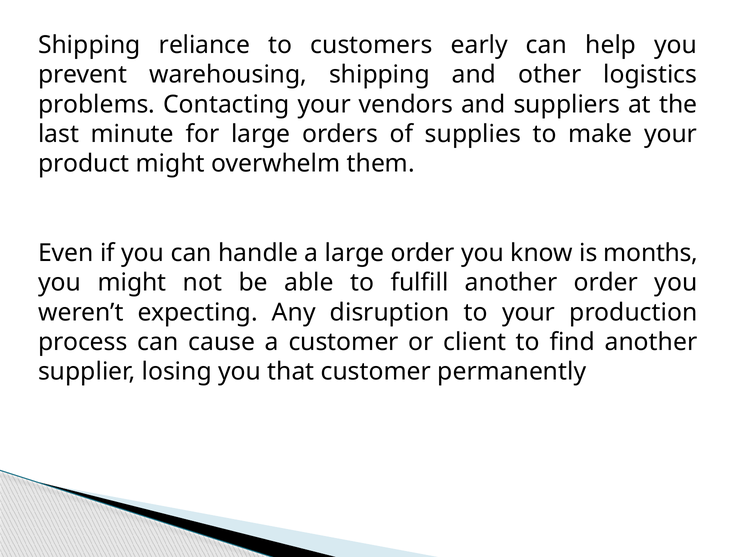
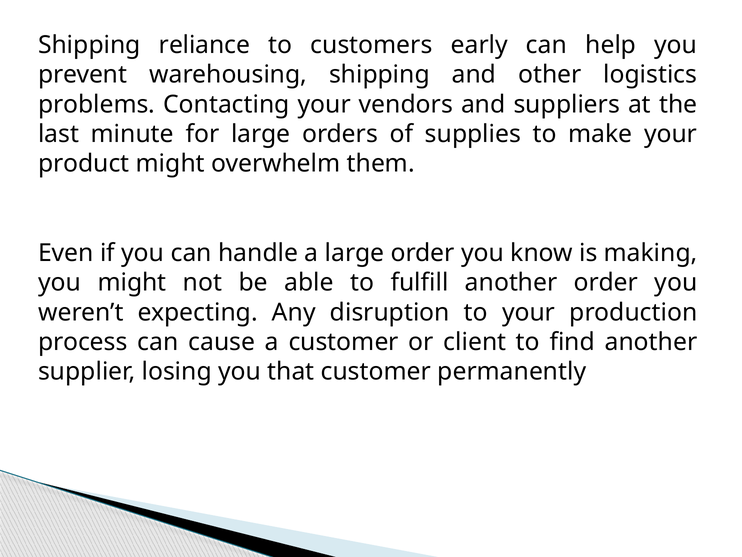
months: months -> making (651, 253)
